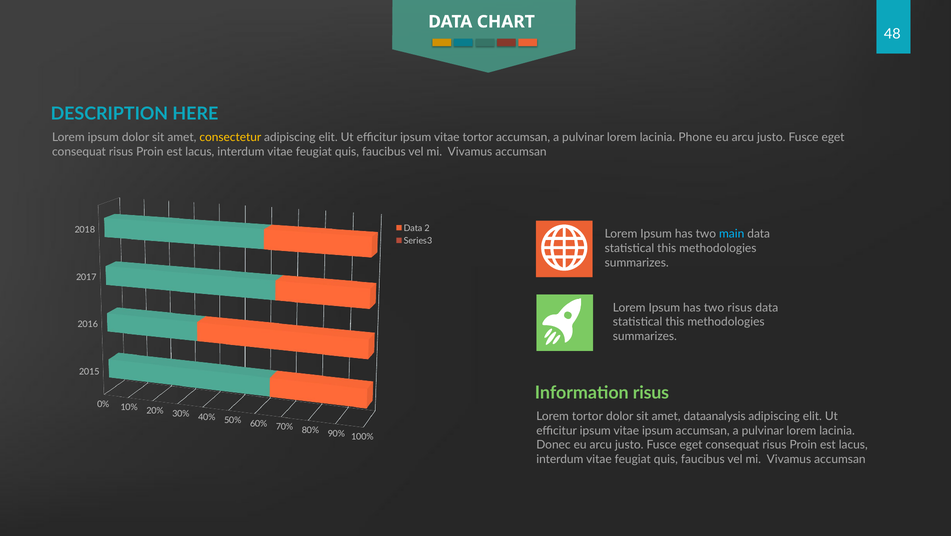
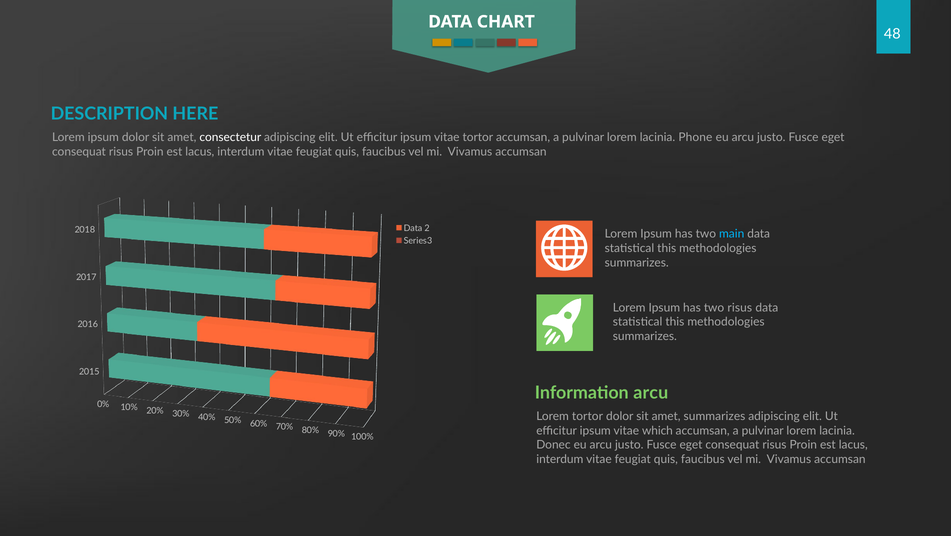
consectetur colour: yellow -> white (230, 137)
Information risus: risus -> arcu (651, 393)
amet dataanalysis: dataanalysis -> summarizes (715, 417)
vitae ipsum: ipsum -> which (657, 431)
